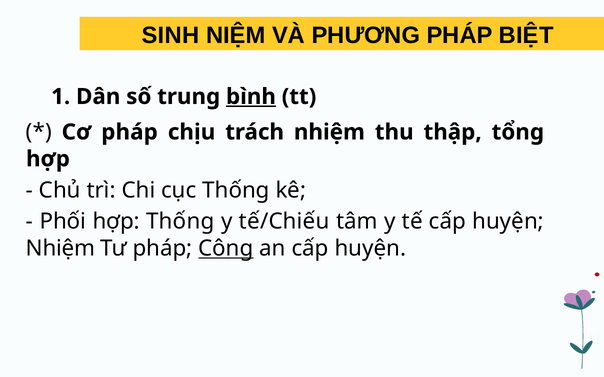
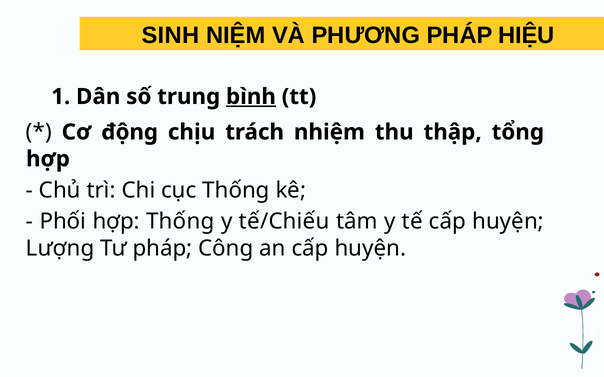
BIỆT: BIỆT -> HIỆU (526, 35)
Cơ pháp: pháp -> động (130, 132)
Nhiệm: Nhiệm -> Lượng (60, 249)
Công underline: present -> none (226, 249)
